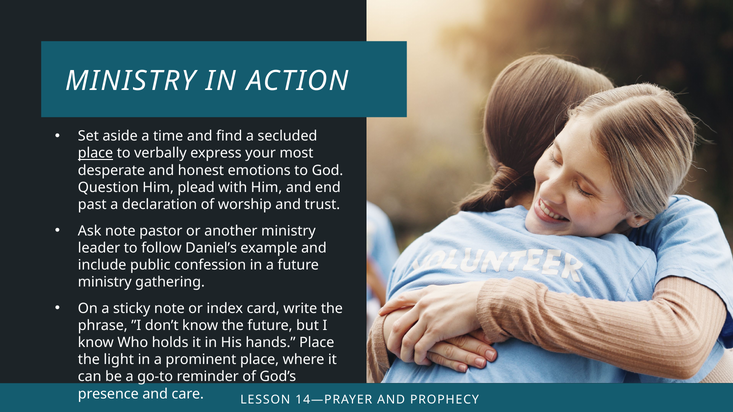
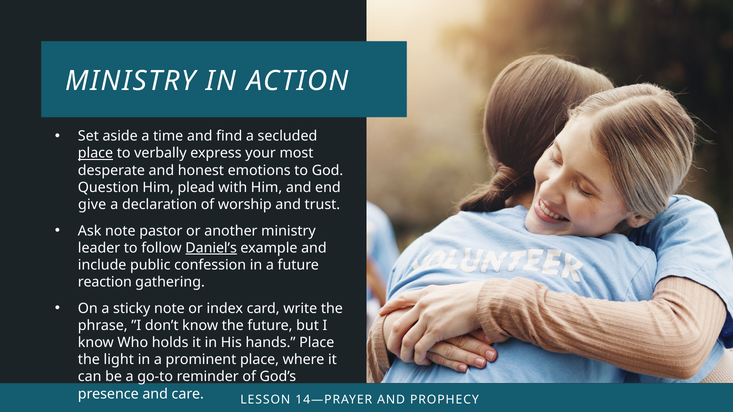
past: past -> give (92, 205)
Daniel’s underline: none -> present (211, 248)
ministry: ministry -> reaction (105, 282)
